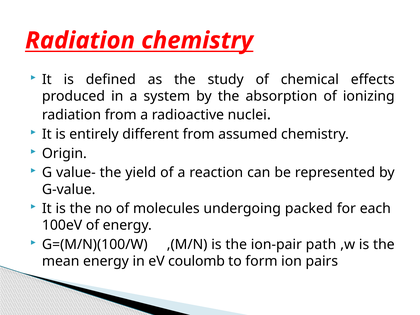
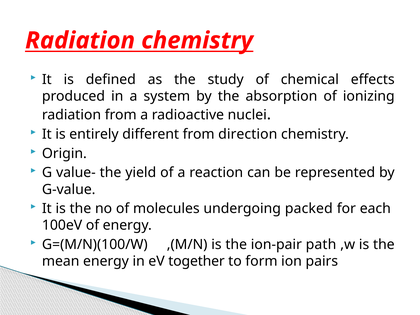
assumed: assumed -> direction (248, 134)
coulomb: coulomb -> together (197, 261)
